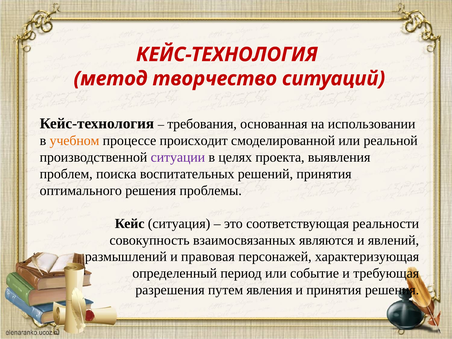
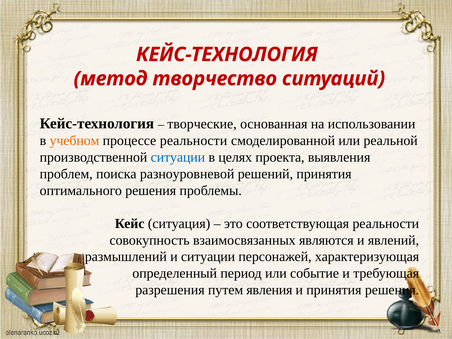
требования: требования -> творческие (202, 124)
процессе происходит: происходит -> реальности (194, 141)
ситуации colour: purple -> blue (178, 157)
воспитательных: воспитательных -> разноуровневой (187, 174)
и правовая: правовая -> ситуации (208, 257)
